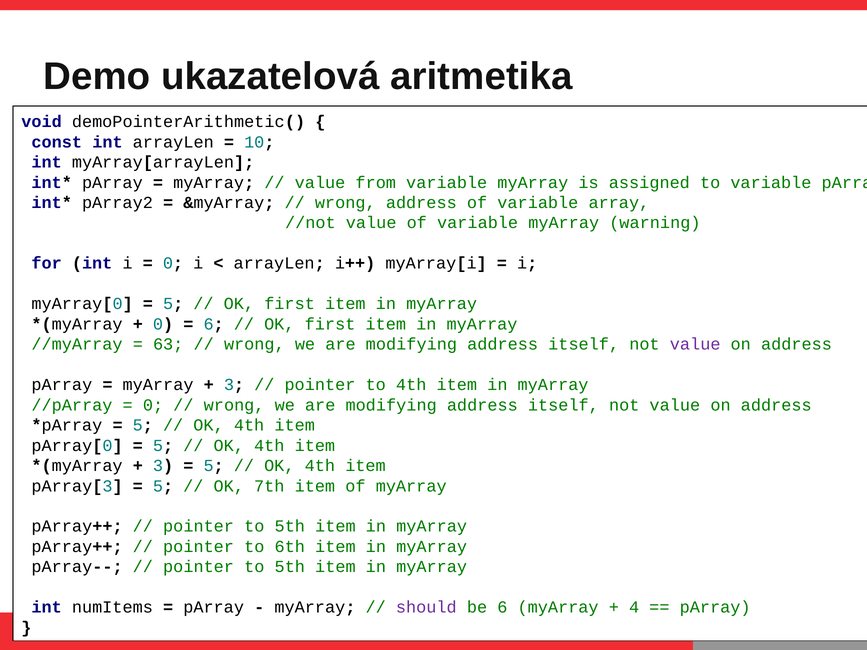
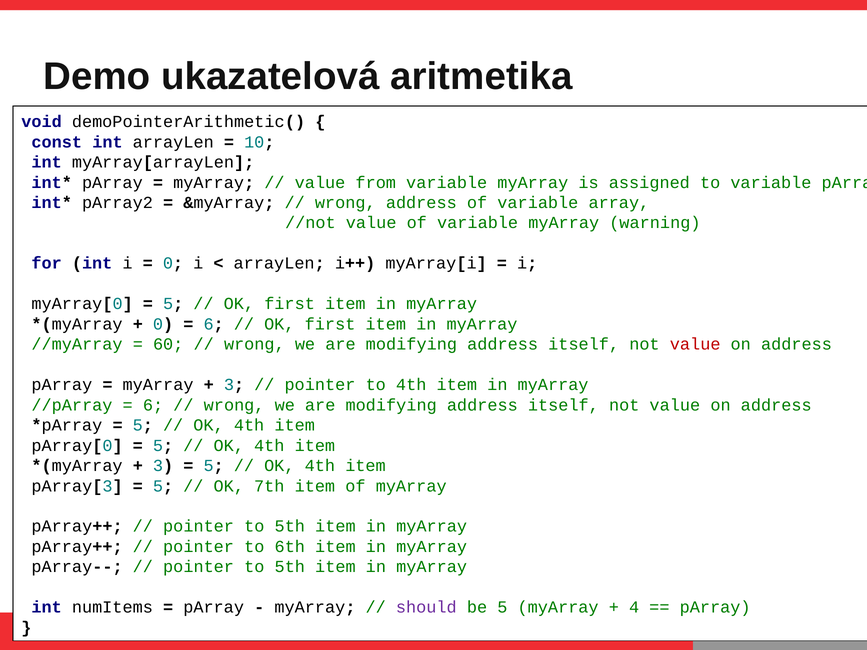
63: 63 -> 60 (168, 344)
value colour: purple -> red (695, 344)
0: 0 -> 6 (153, 405)
be 6: 6 -> 5 (502, 608)
